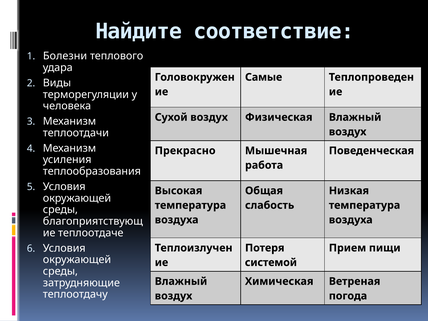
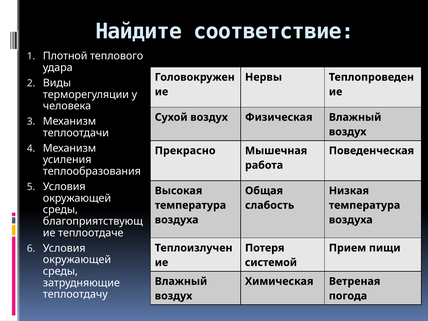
Болезни: Болезни -> Плотной (65, 56)
Самые: Самые -> Нервы (264, 77)
